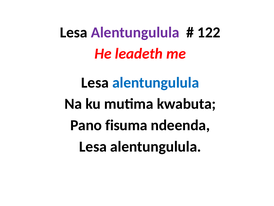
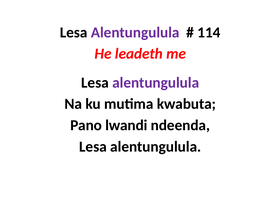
122: 122 -> 114 (209, 32)
alentungulula colour: blue -> purple (156, 82)
fisuma: fisuma -> lwandi (126, 125)
